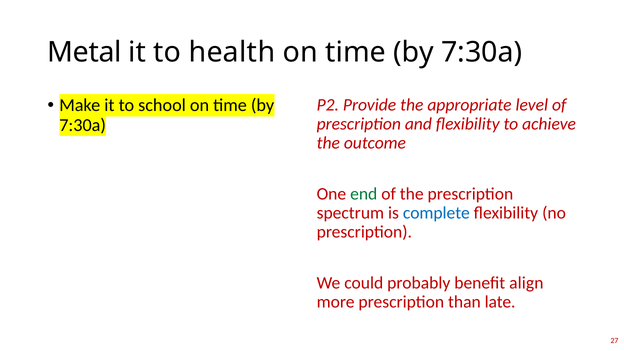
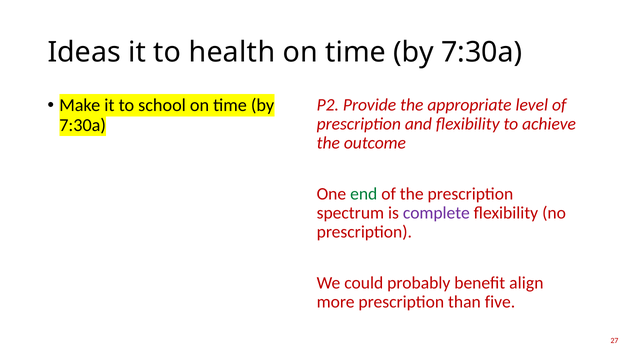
Metal: Metal -> Ideas (84, 52)
complete colour: blue -> purple (436, 213)
late: late -> five (500, 302)
